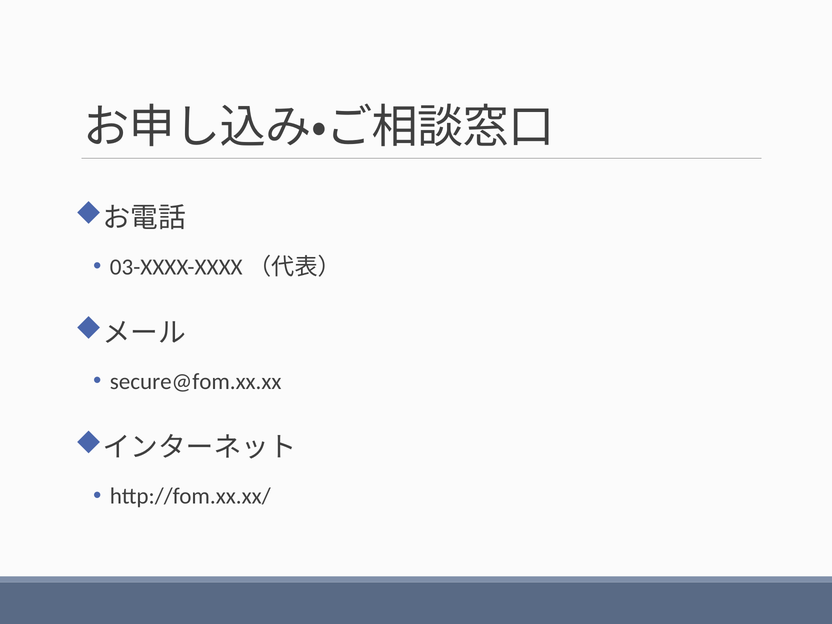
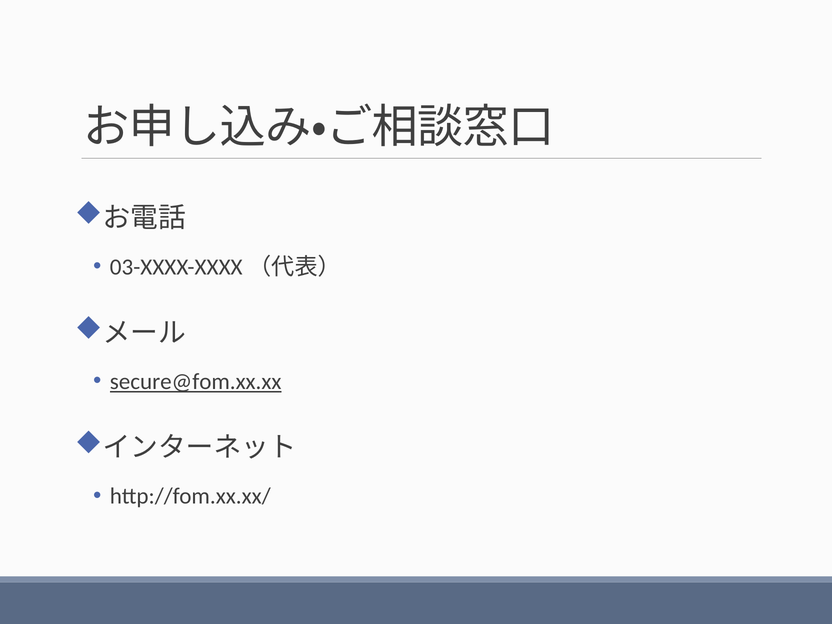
secure@fom.xx.xx underline: none -> present (196, 382)
